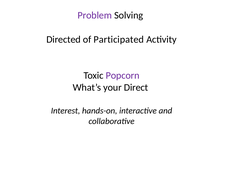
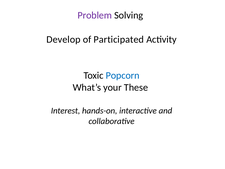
Directed: Directed -> Develop (63, 39)
Popcorn colour: purple -> blue (123, 75)
Direct: Direct -> These (136, 87)
